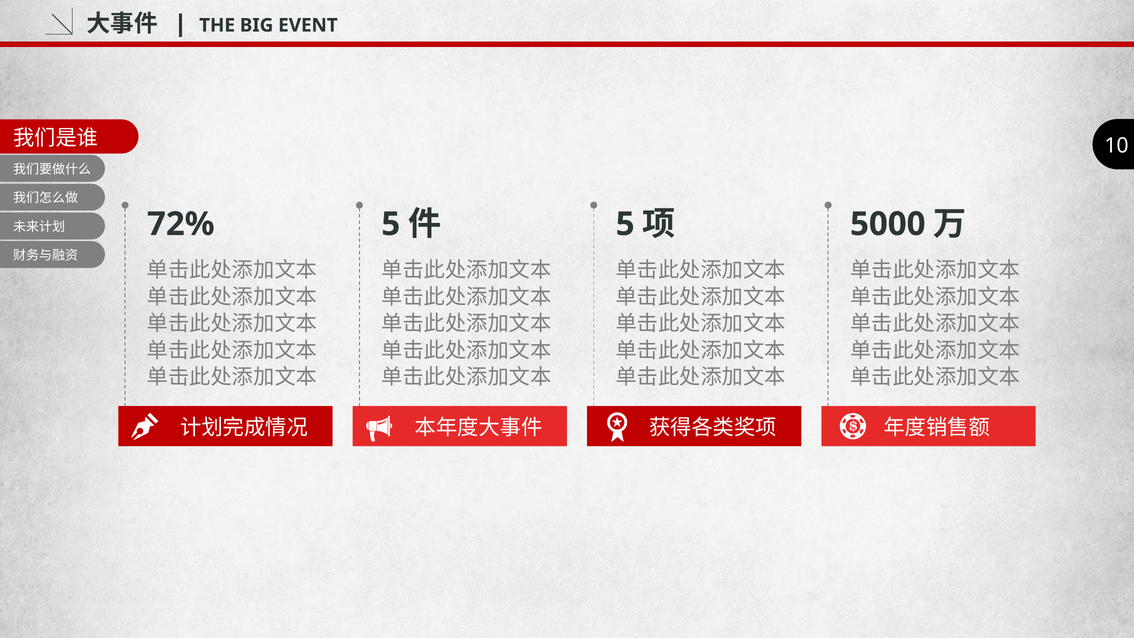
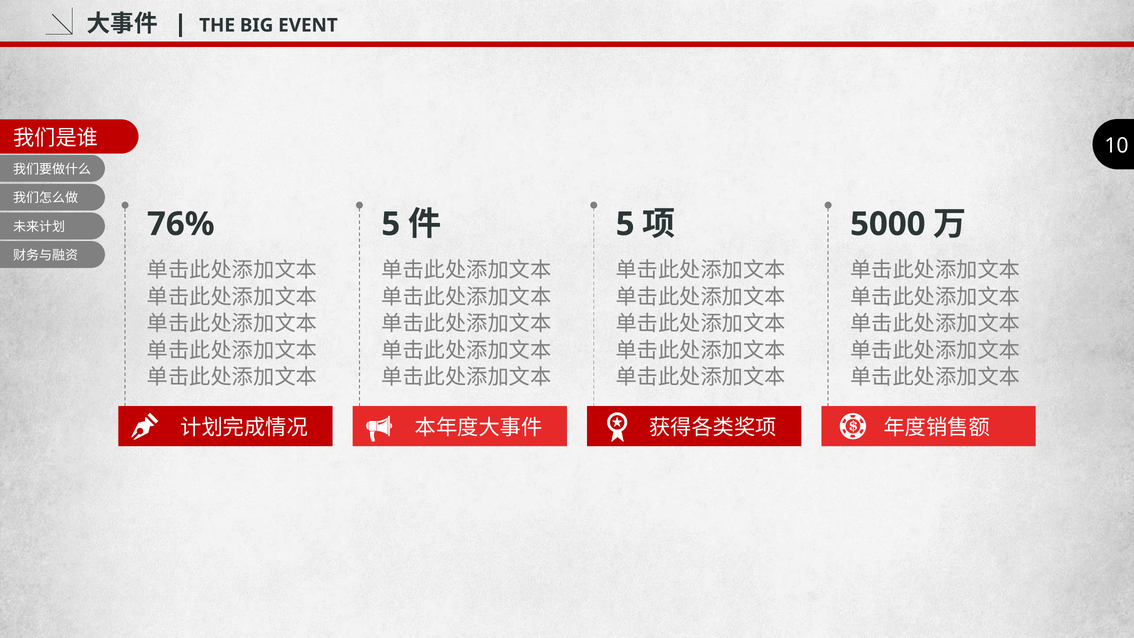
72%: 72% -> 76% (181, 224)
